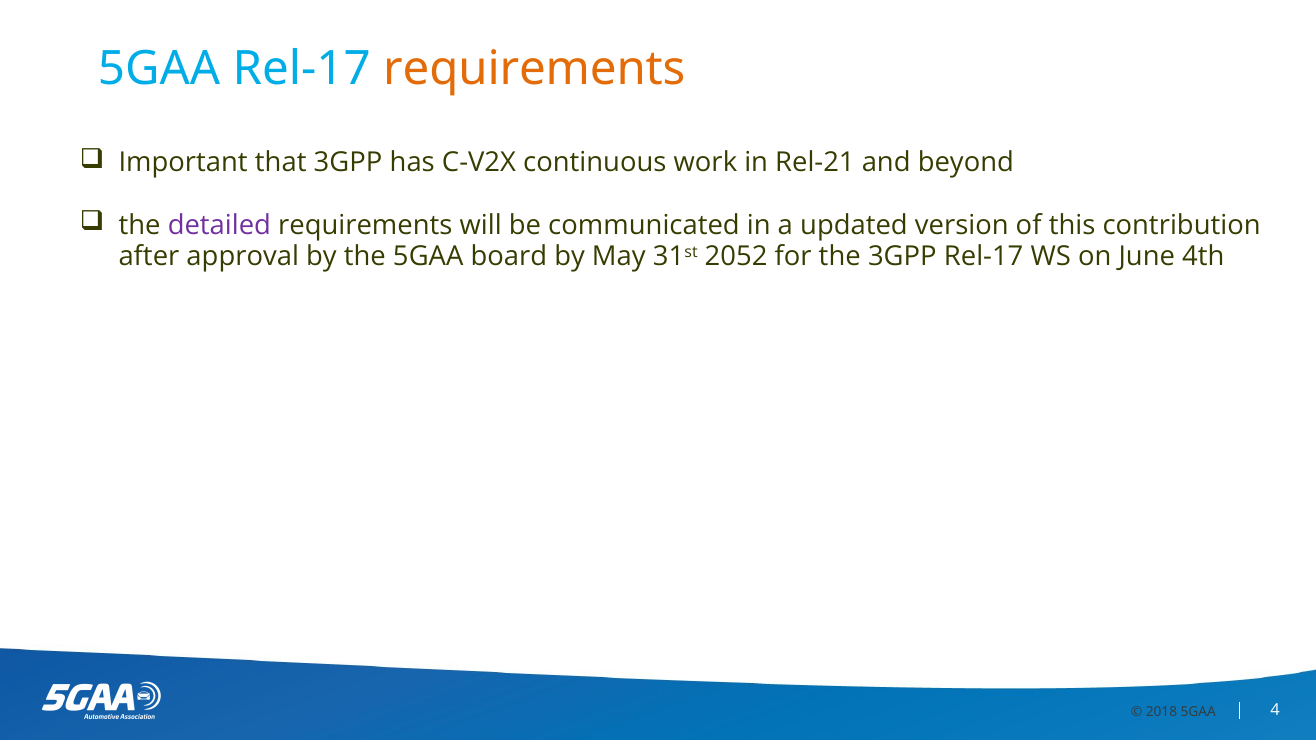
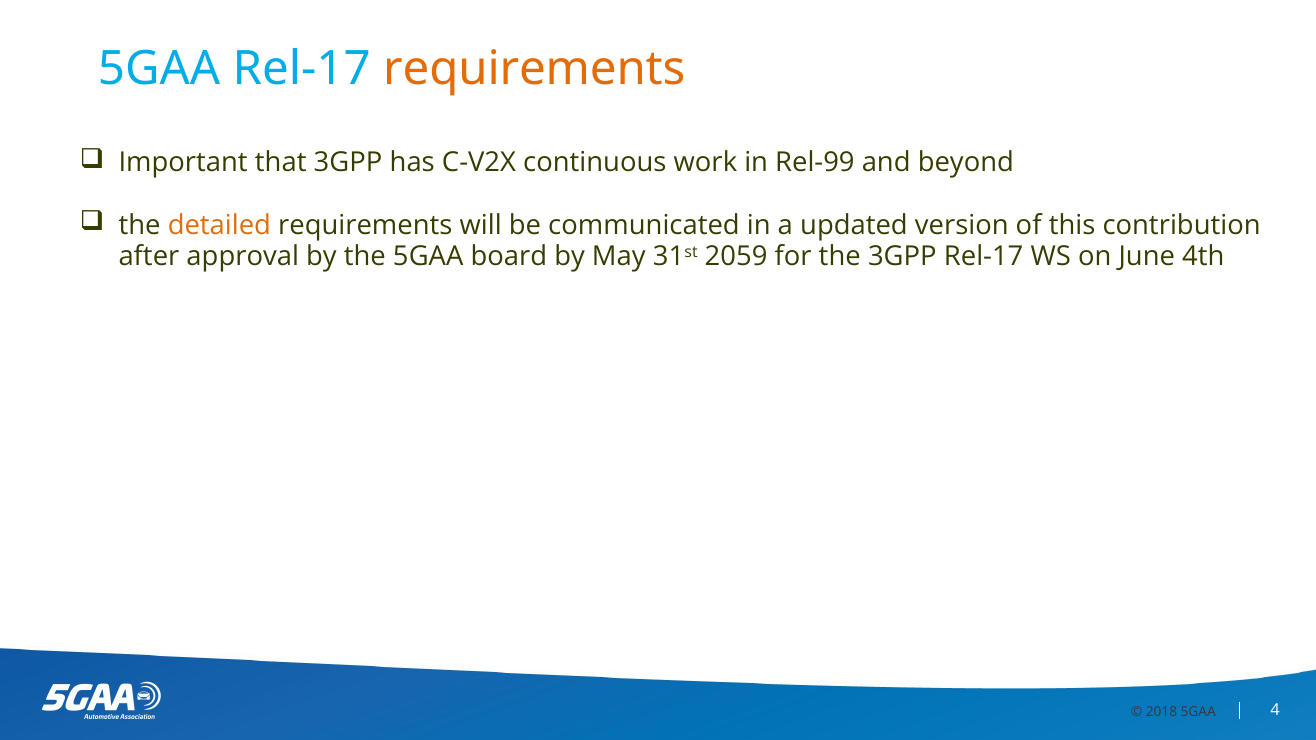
Rel-21: Rel-21 -> Rel-99 (815, 163)
detailed colour: purple -> orange (219, 225)
2052: 2052 -> 2059 (736, 257)
